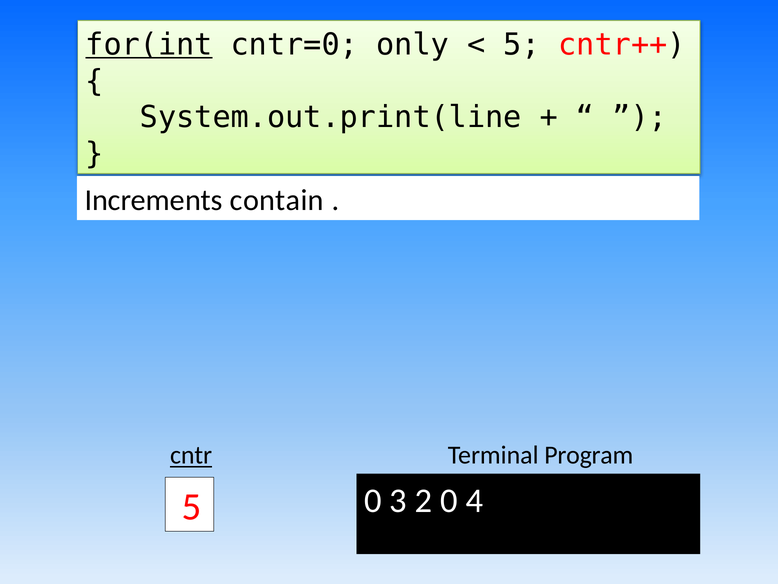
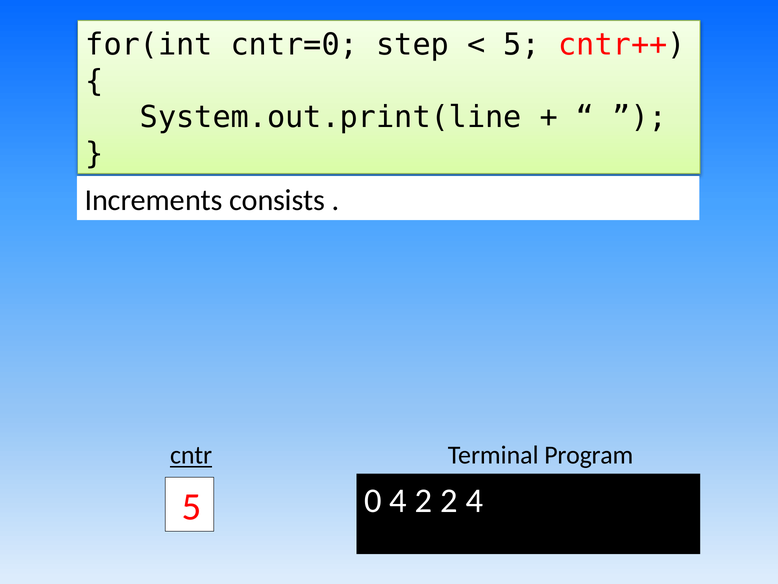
for(int underline: present -> none (149, 45)
only: only -> step (413, 45)
contain: contain -> consists (277, 200)
0 3: 3 -> 4 (398, 500)
2 0: 0 -> 2 (449, 500)
